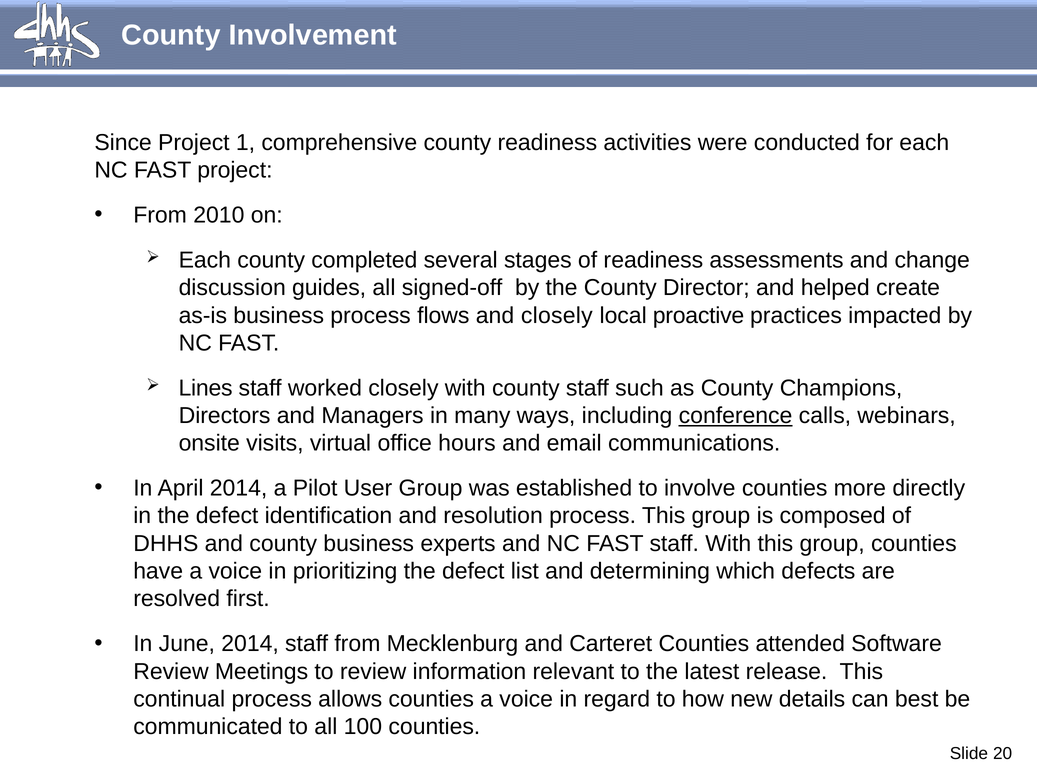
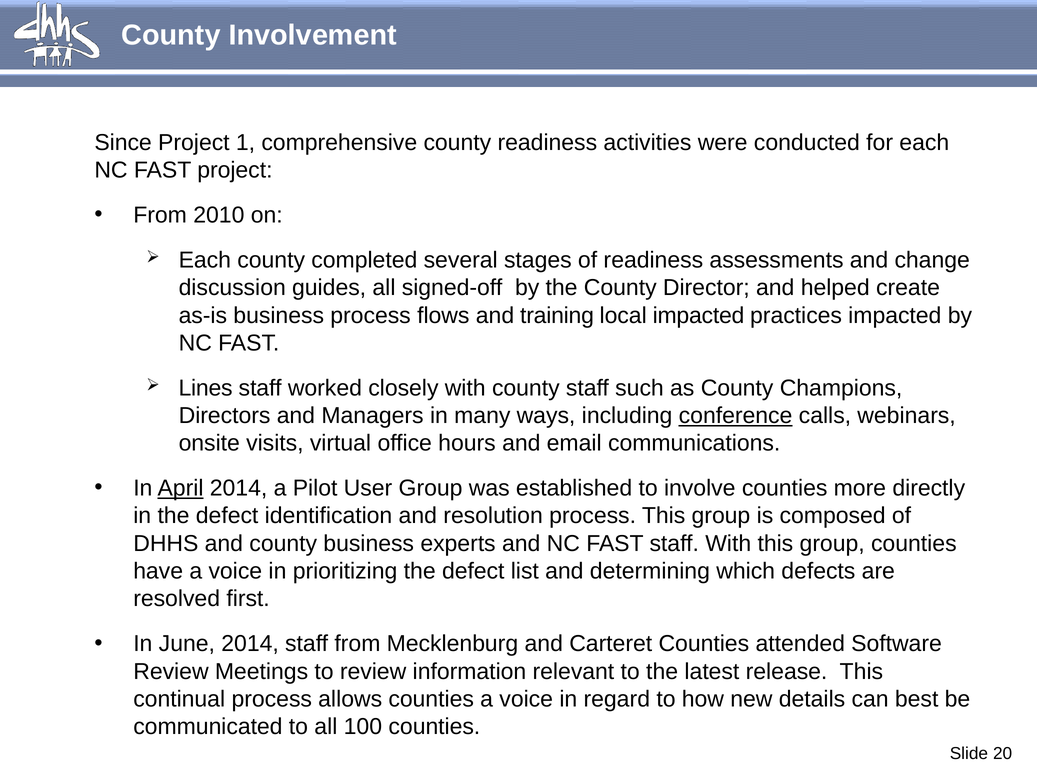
and closely: closely -> training (557, 315)
local proactive: proactive -> impacted (699, 315)
April underline: none -> present (181, 488)
